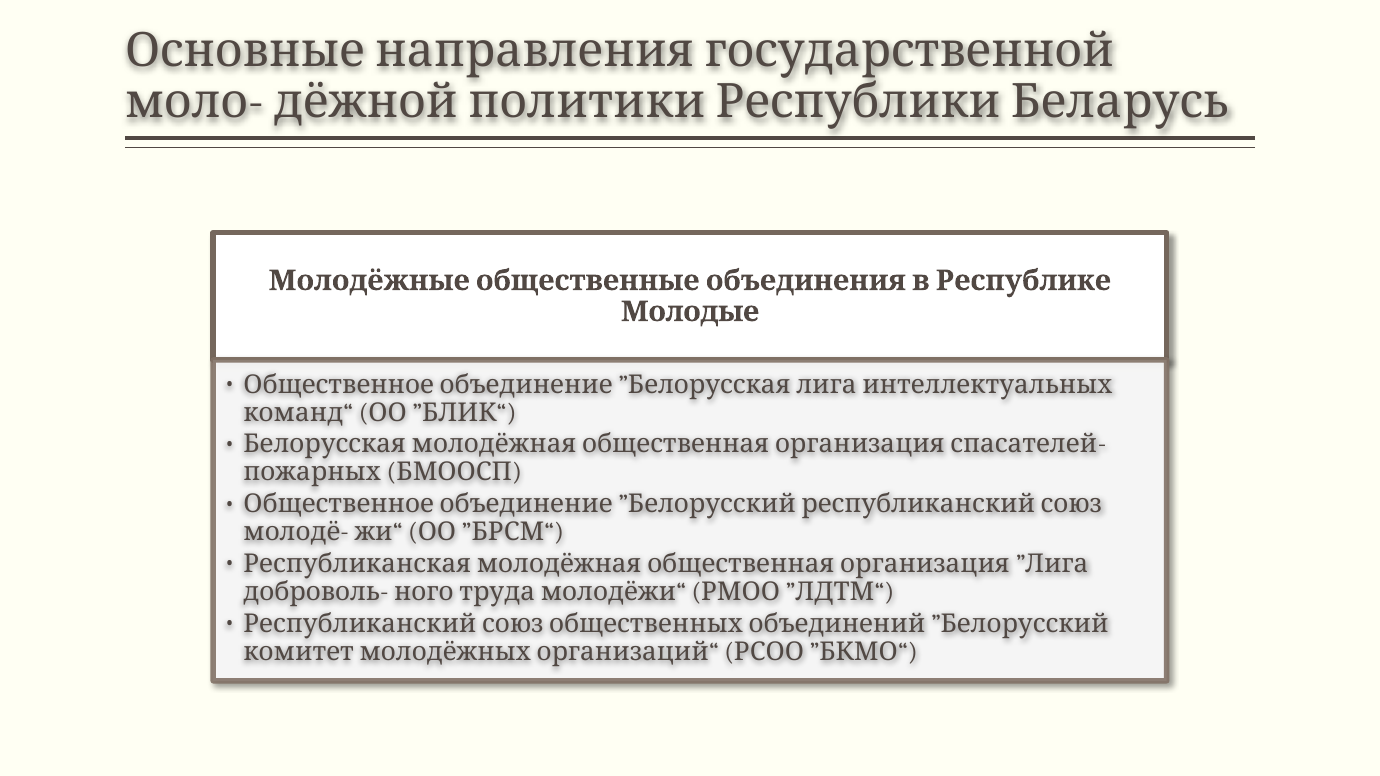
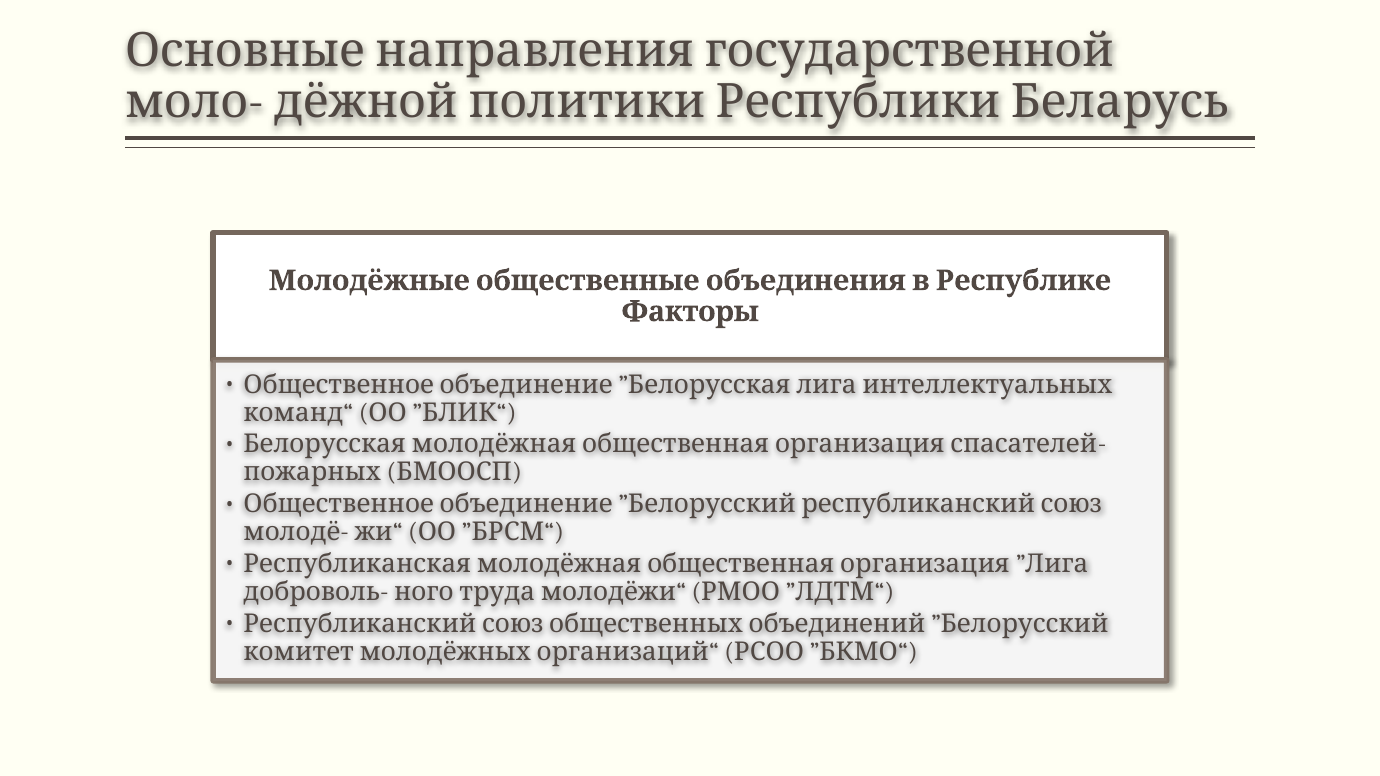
Молодые: Молодые -> Факторы (690, 312)
